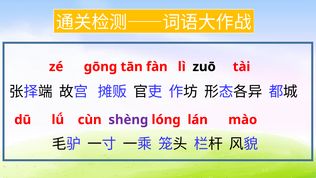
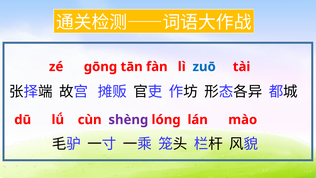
zuō colour: black -> blue (204, 67)
